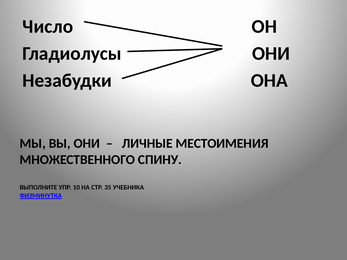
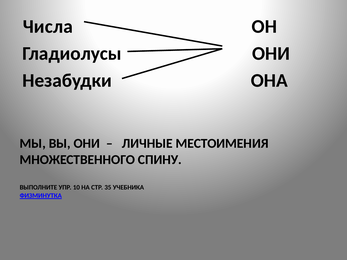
Число: Число -> Числа (48, 27)
